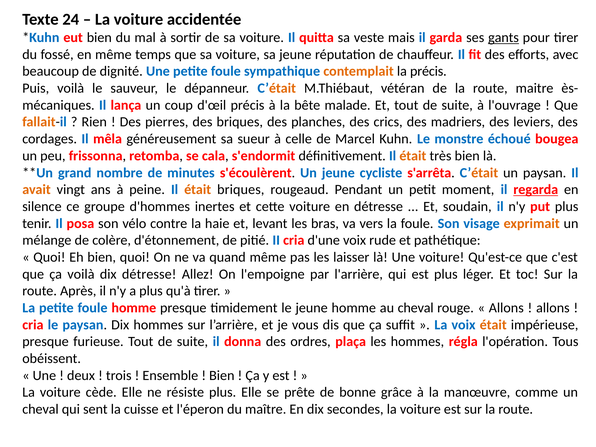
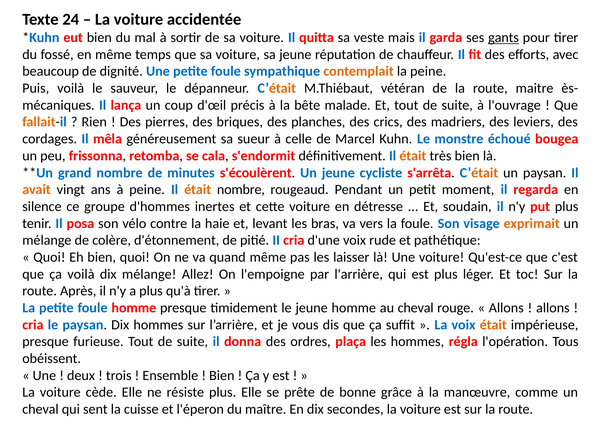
la précis: précis -> peine (428, 71)
était briques: briques -> nombre (241, 190)
regarda underline: present -> none (536, 190)
dix détresse: détresse -> mélange (149, 274)
